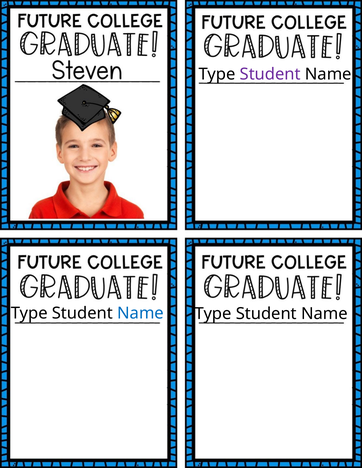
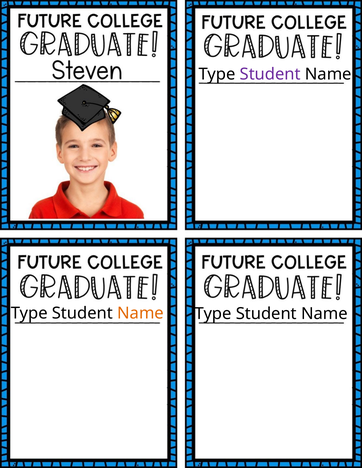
Name colour: blue -> orange (140, 313)
